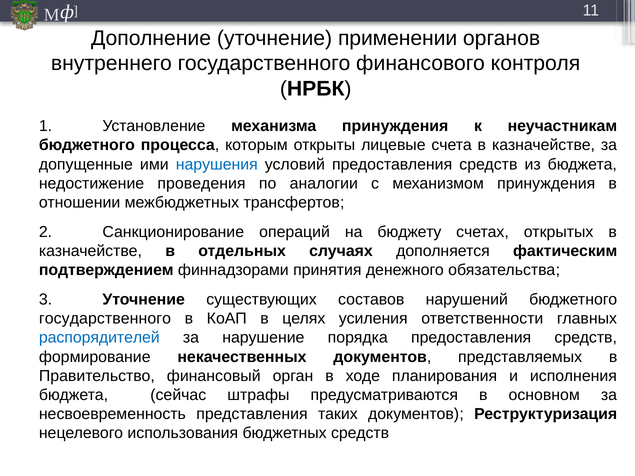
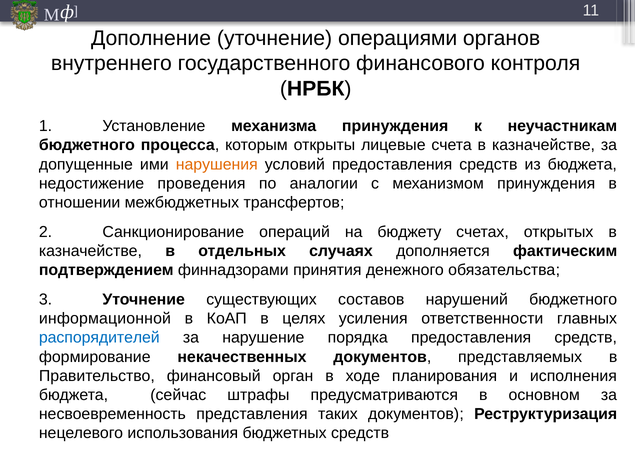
применении: применении -> операциями (398, 38)
нарушения colour: blue -> orange (217, 164)
государственного: государственного -> информационной (105, 319)
